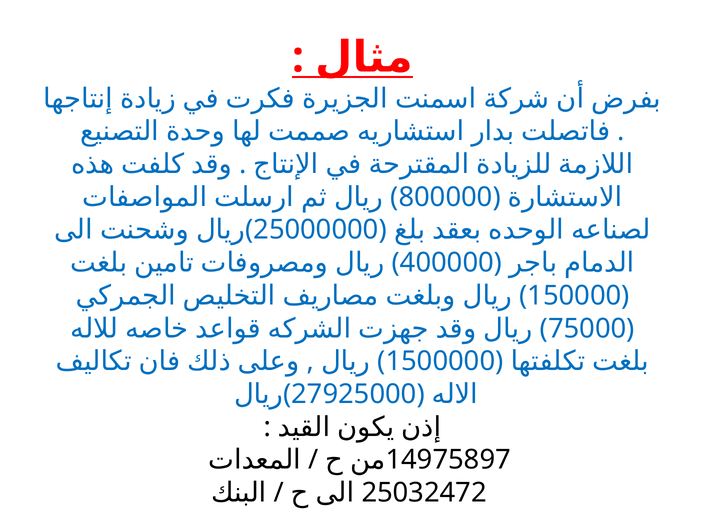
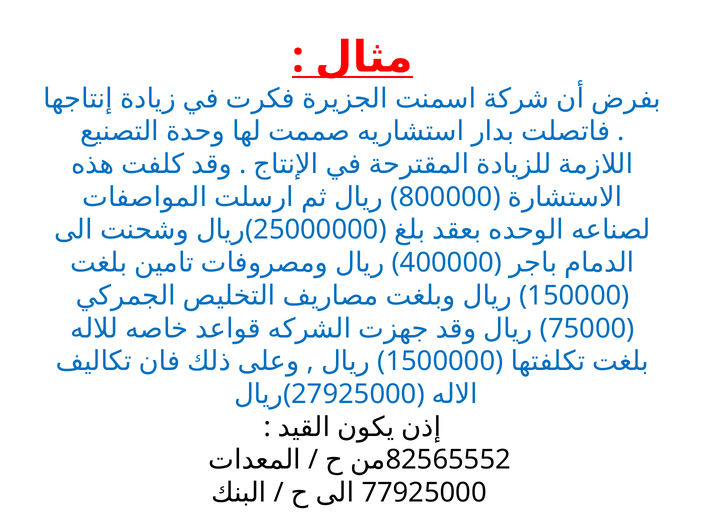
14975897: 14975897 -> 82565552 (448, 460)
25032472: 25032472 -> 77925000 (424, 492)
